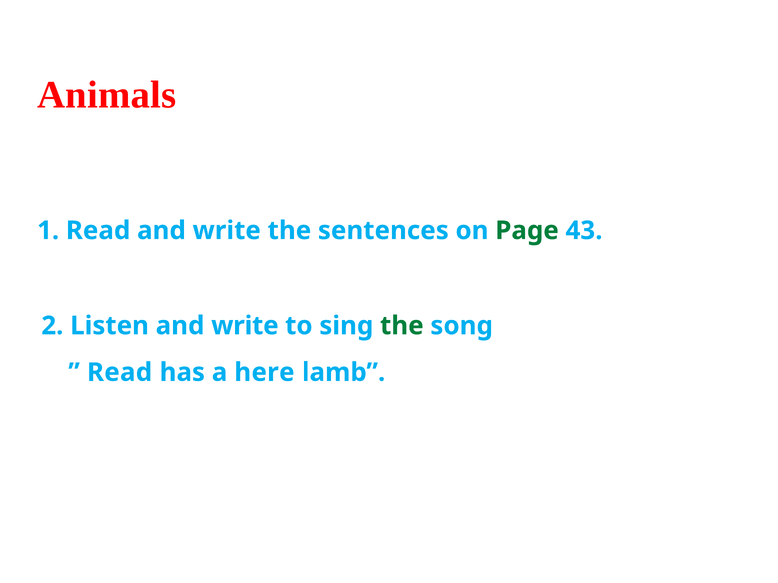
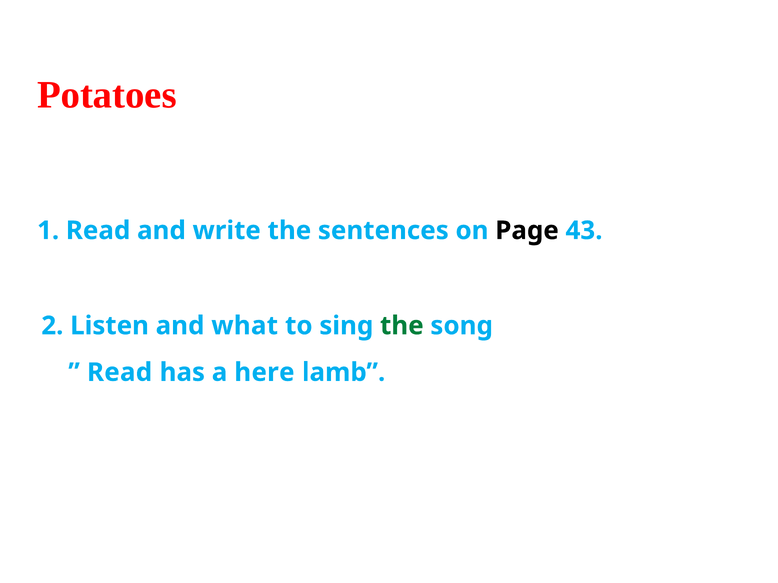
Animals: Animals -> Potatoes (107, 95)
Page colour: green -> black (527, 231)
Listen and write: write -> what (245, 326)
